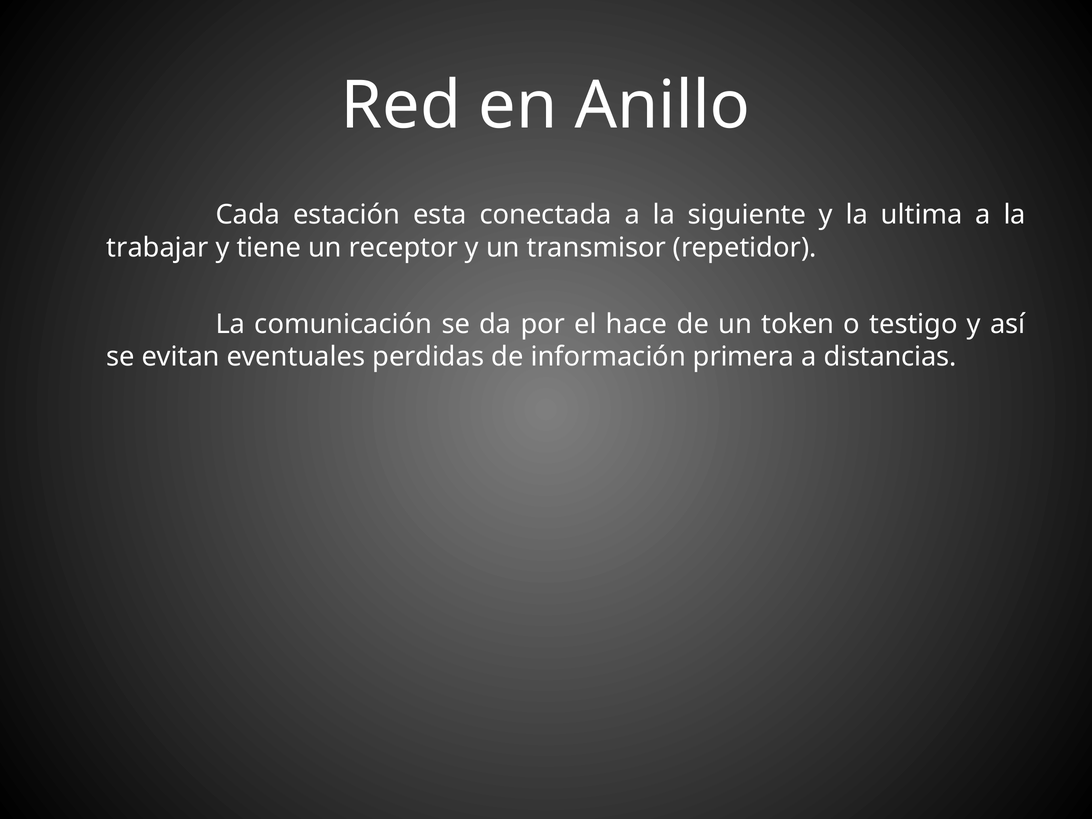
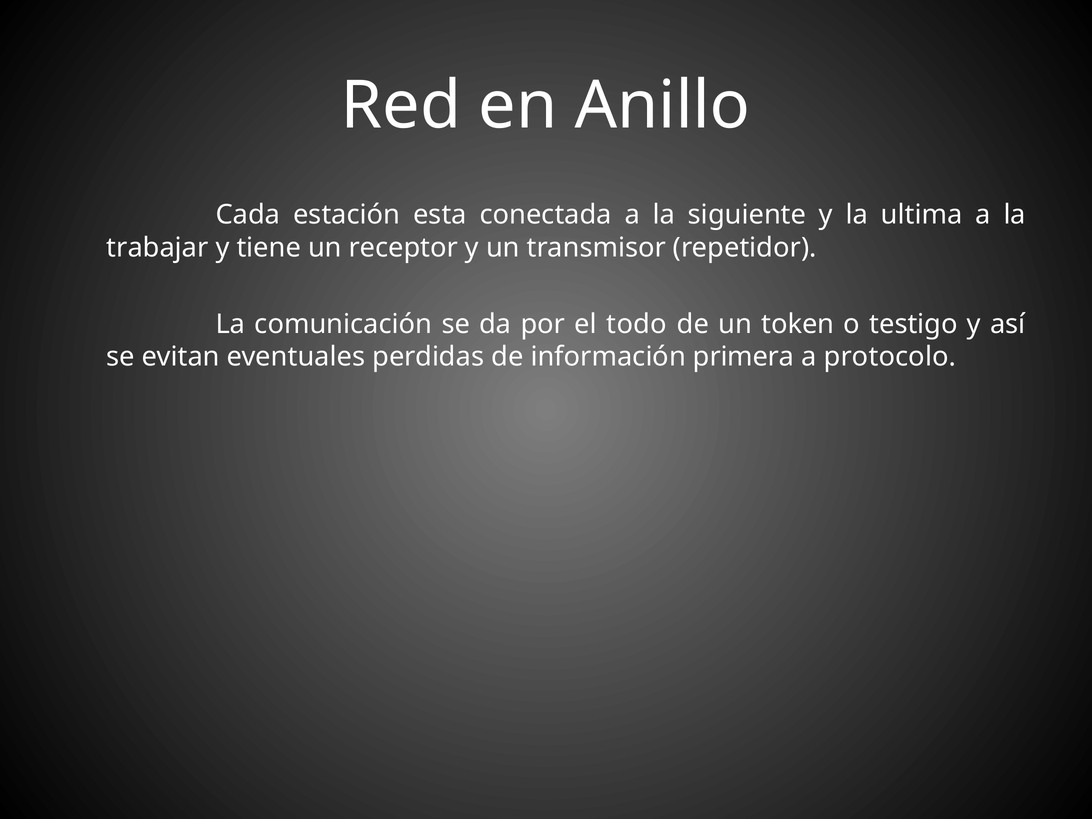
hace: hace -> todo (637, 324)
distancias: distancias -> protocolo (890, 357)
